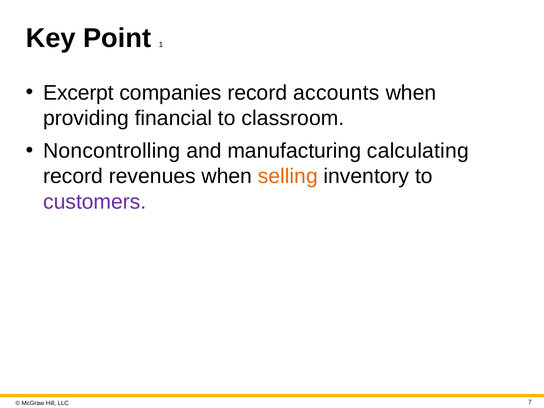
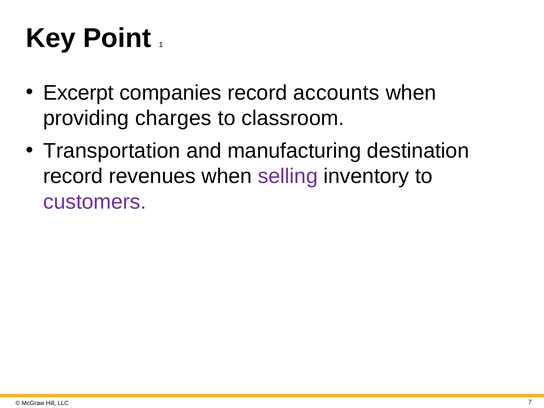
financial: financial -> charges (173, 118)
Noncontrolling: Noncontrolling -> Transportation (112, 151)
calculating: calculating -> destination (418, 151)
selling colour: orange -> purple (288, 176)
